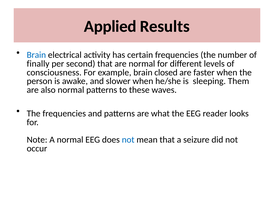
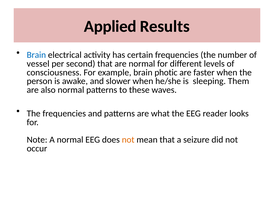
finally: finally -> vessel (38, 64)
closed: closed -> photic (166, 73)
not colour: blue -> orange (128, 140)
